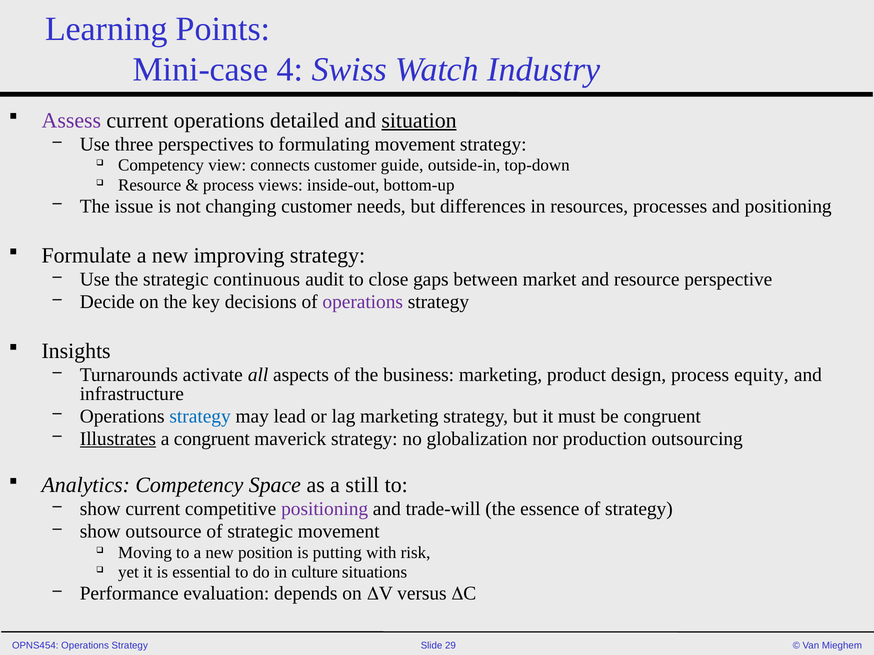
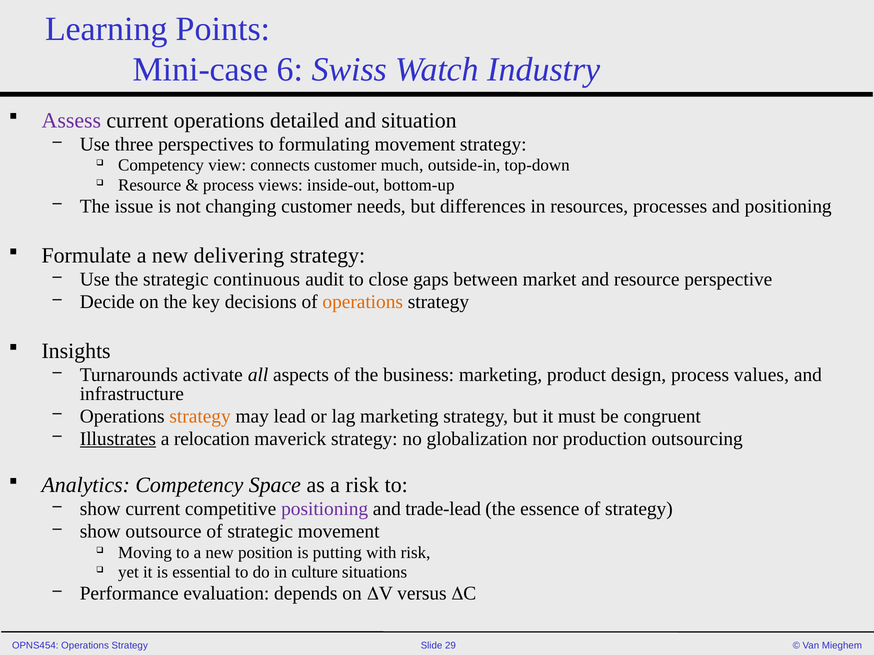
4: 4 -> 6 (290, 70)
situation underline: present -> none (419, 121)
guide: guide -> much (402, 165)
improving: improving -> delivering (239, 256)
operations colour: purple -> orange (363, 302)
equity: equity -> values (761, 375)
strategy colour: blue -> orange (200, 416)
a congruent: congruent -> relocation (212, 439)
a still: still -> risk (362, 486)
trade-will: trade-will -> trade-lead (443, 509)
